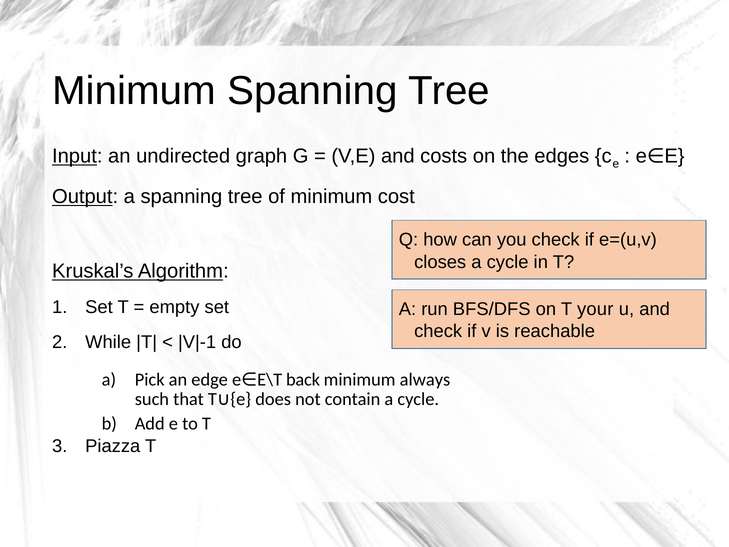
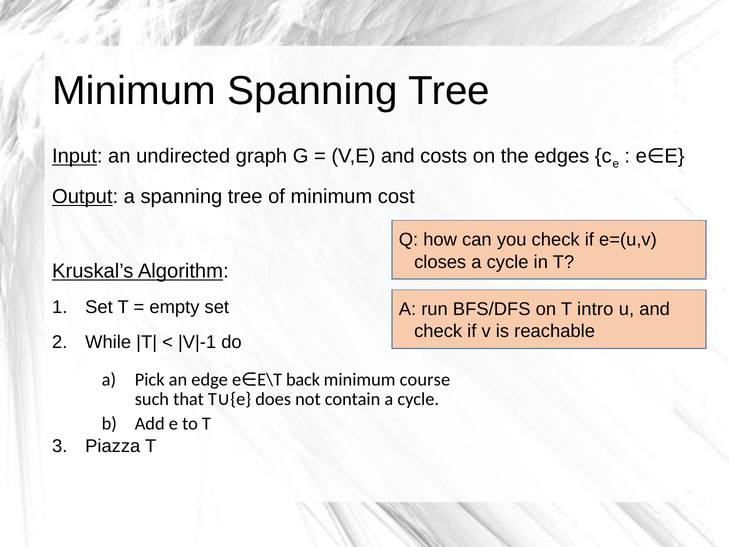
your: your -> intro (595, 309)
always: always -> course (425, 379)
